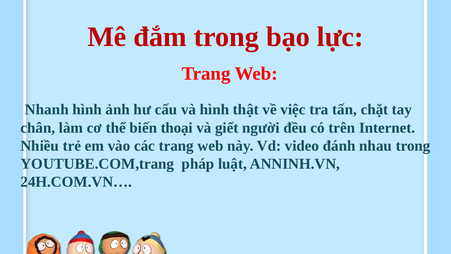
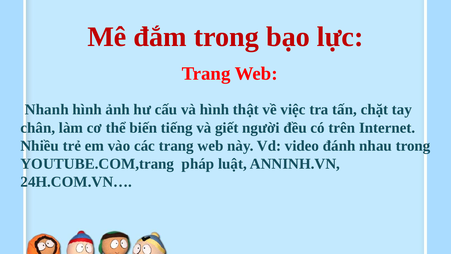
thoại: thoại -> tiếng (177, 128)
